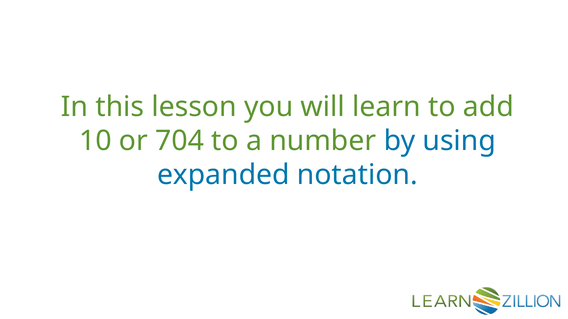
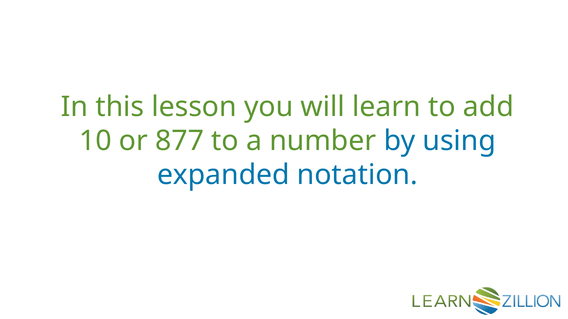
704: 704 -> 877 (180, 141)
